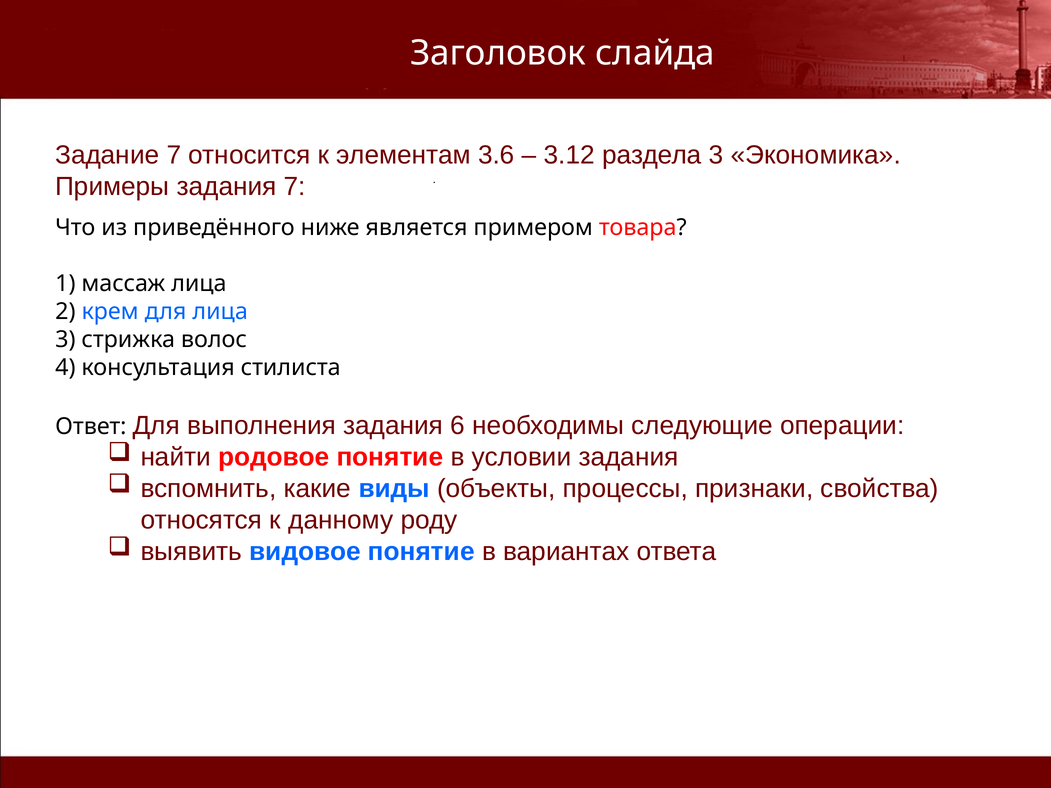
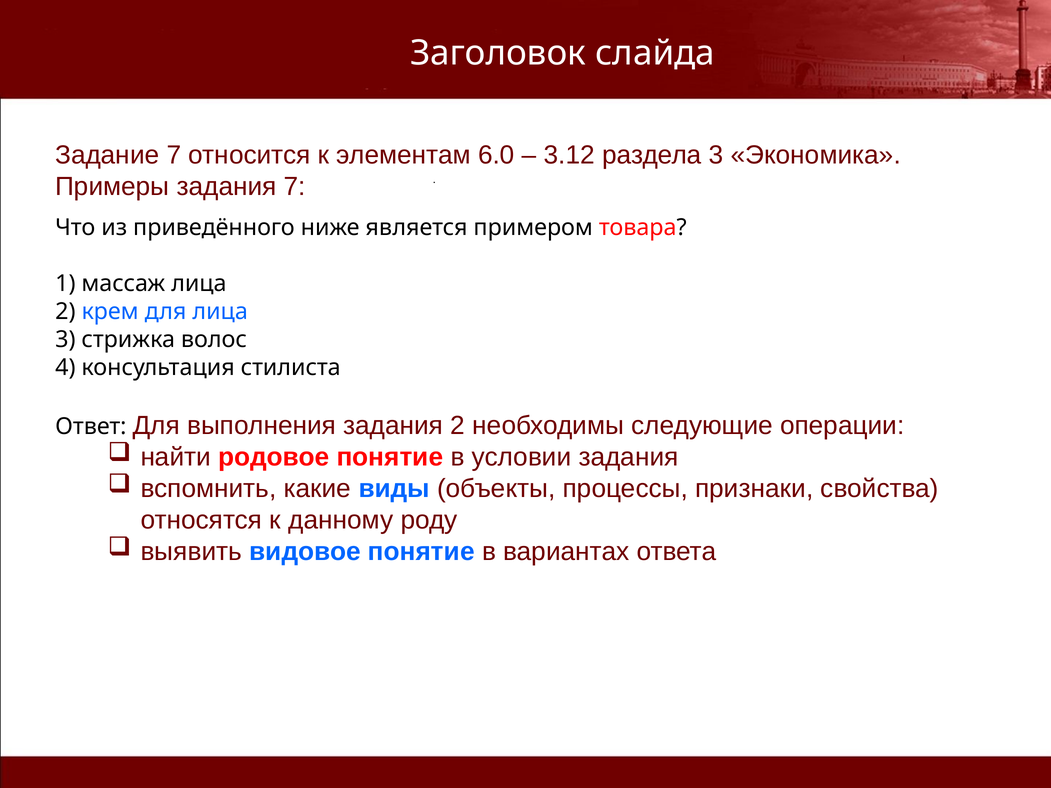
3.6: 3.6 -> 6.0 (496, 155)
задания 6: 6 -> 2 (458, 426)
